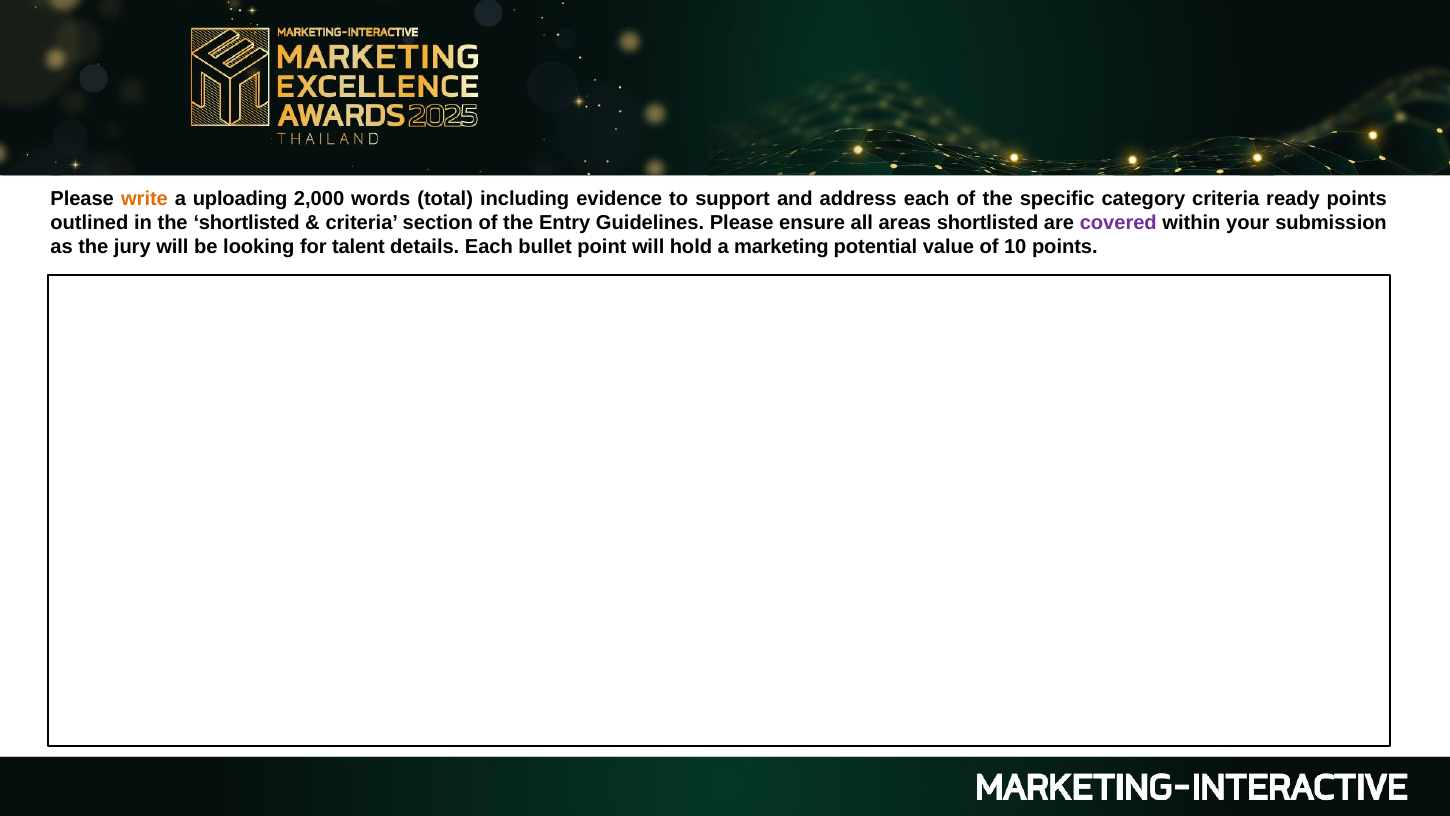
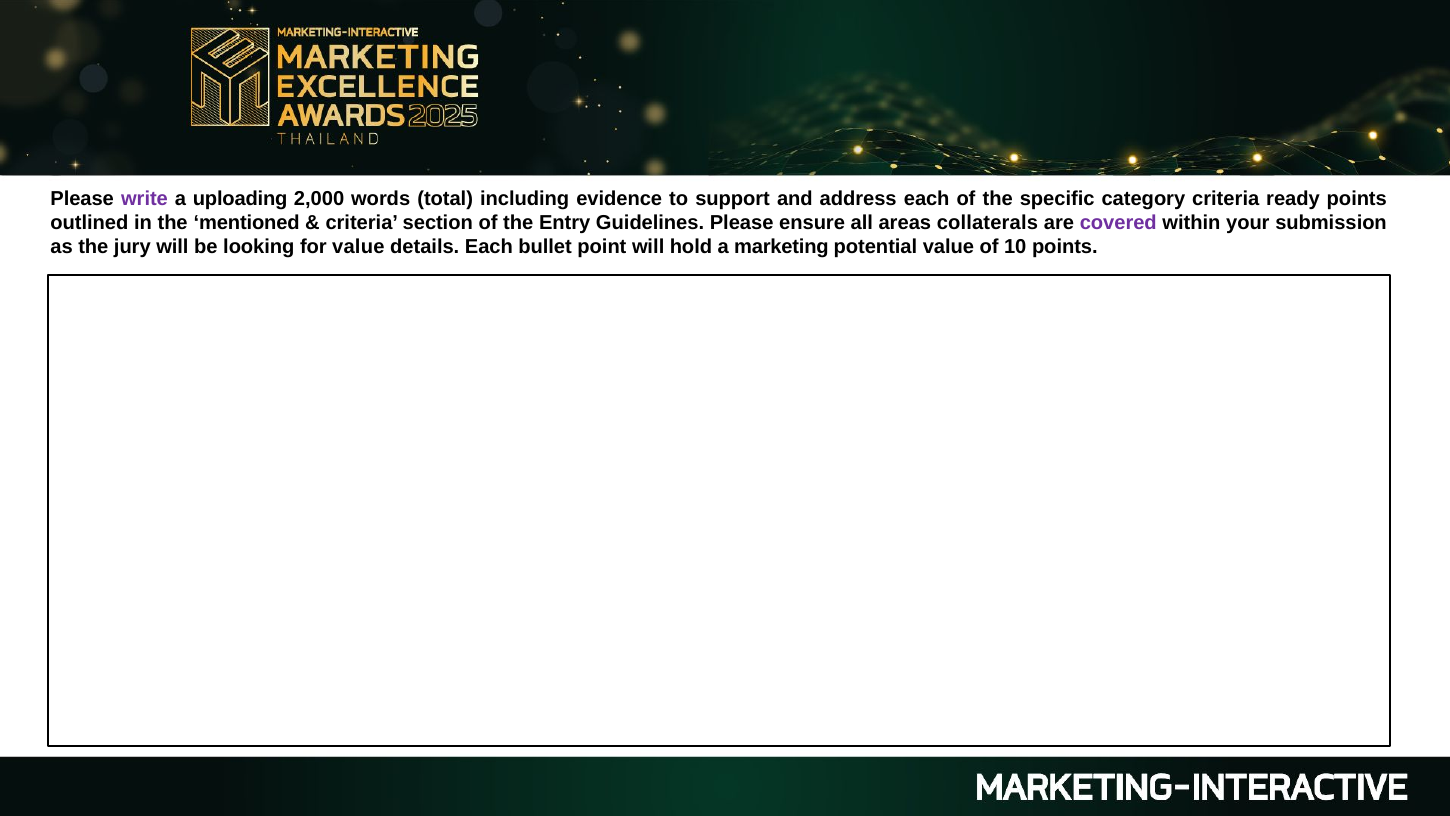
write colour: orange -> purple (145, 199)
the shortlisted: shortlisted -> mentioned (247, 223)
areas shortlisted: shortlisted -> collaterals (987, 223)
for talent: talent -> value (358, 247)
